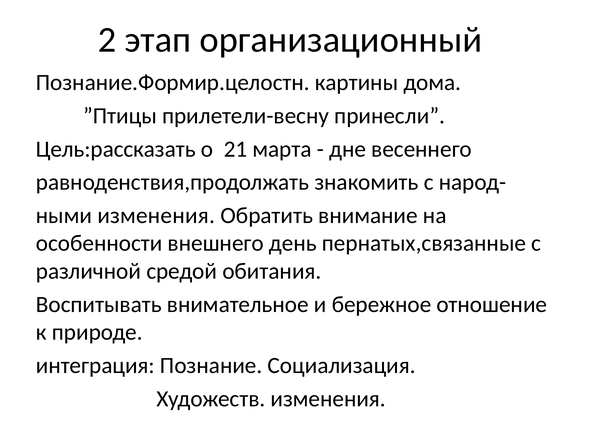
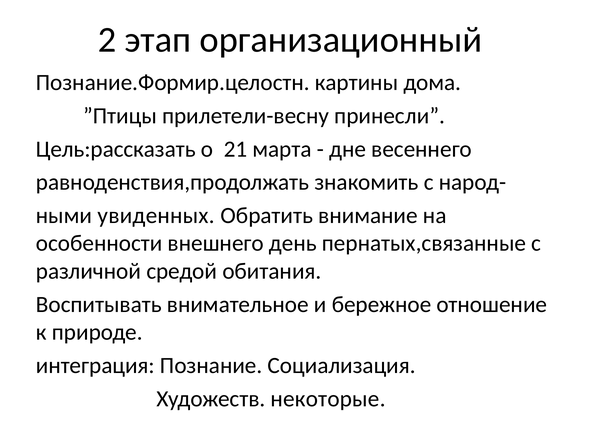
ными изменения: изменения -> увиденных (156, 216)
Художеств изменения: изменения -> некоторые (328, 399)
